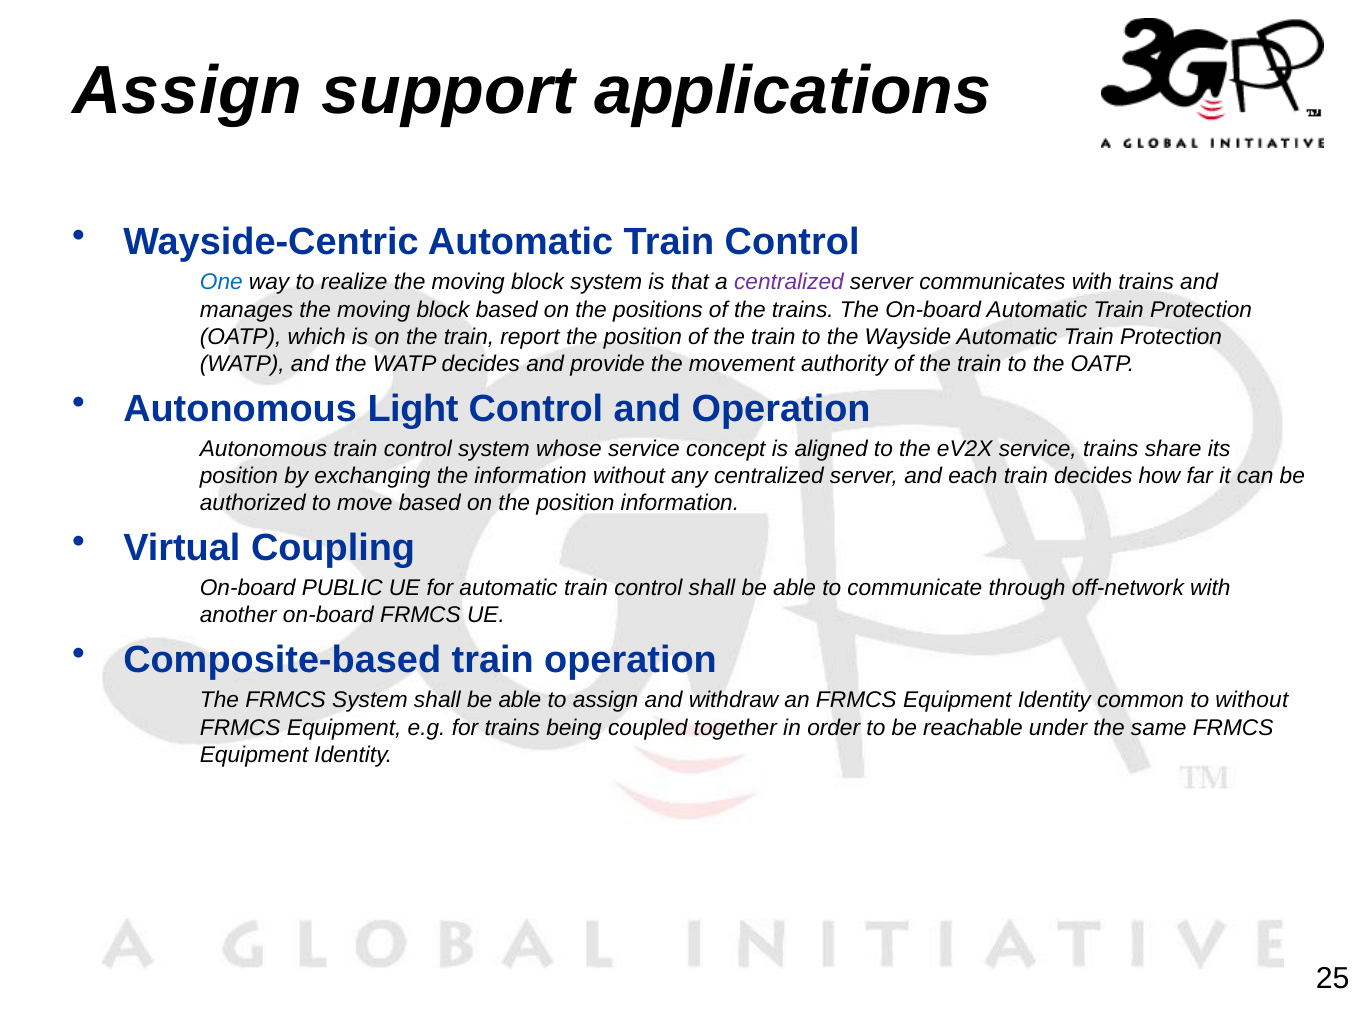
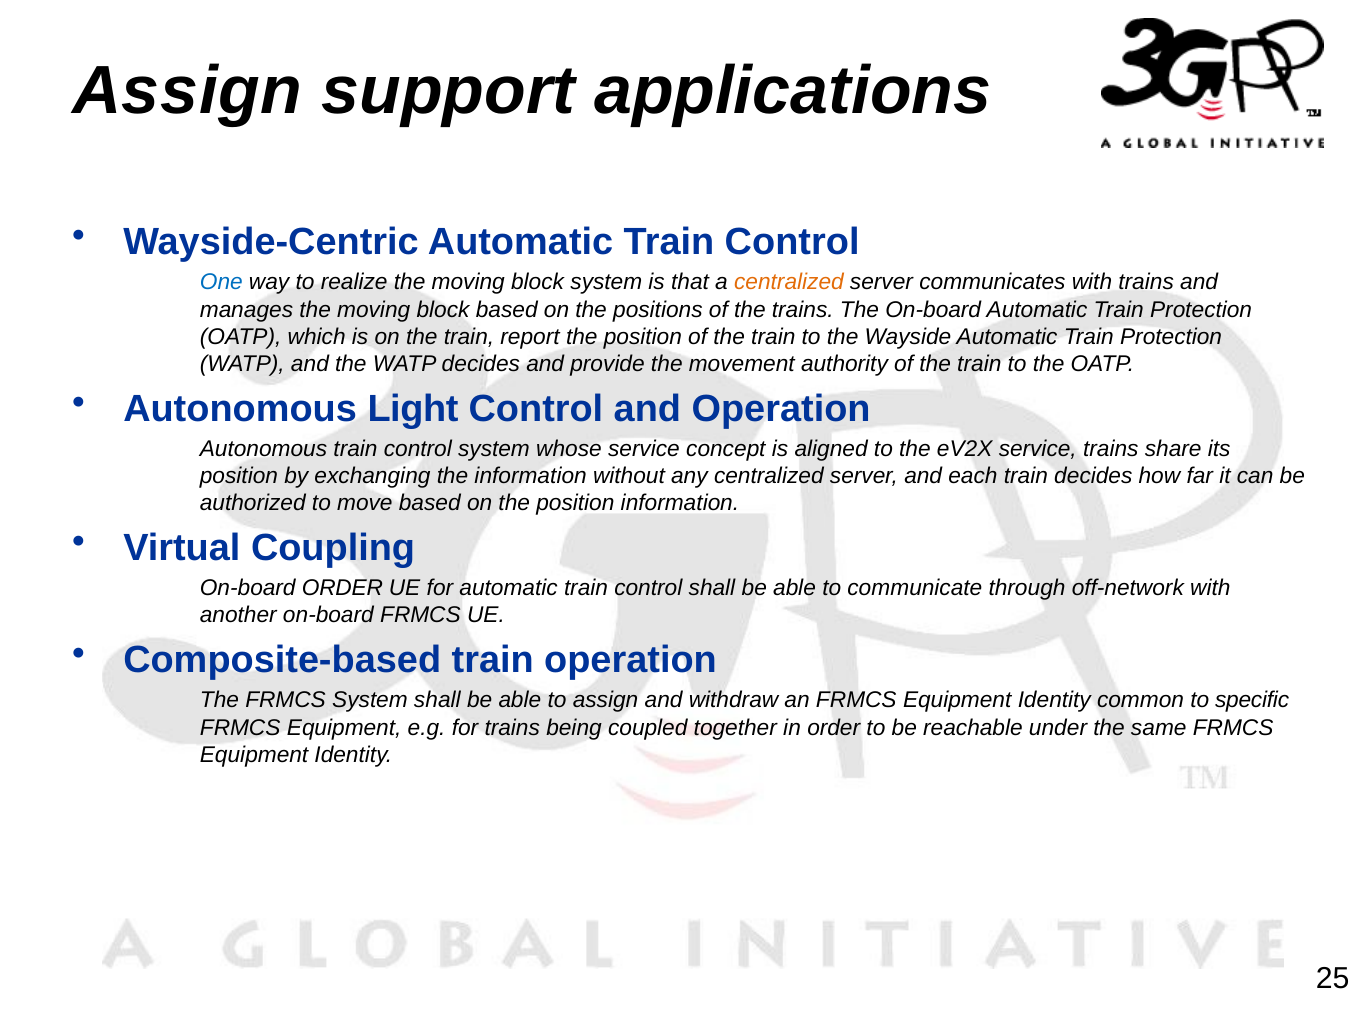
centralized colour: purple -> orange (789, 282)
On-board PUBLIC: PUBLIC -> ORDER (342, 588)
to without: without -> specific (1252, 700)
